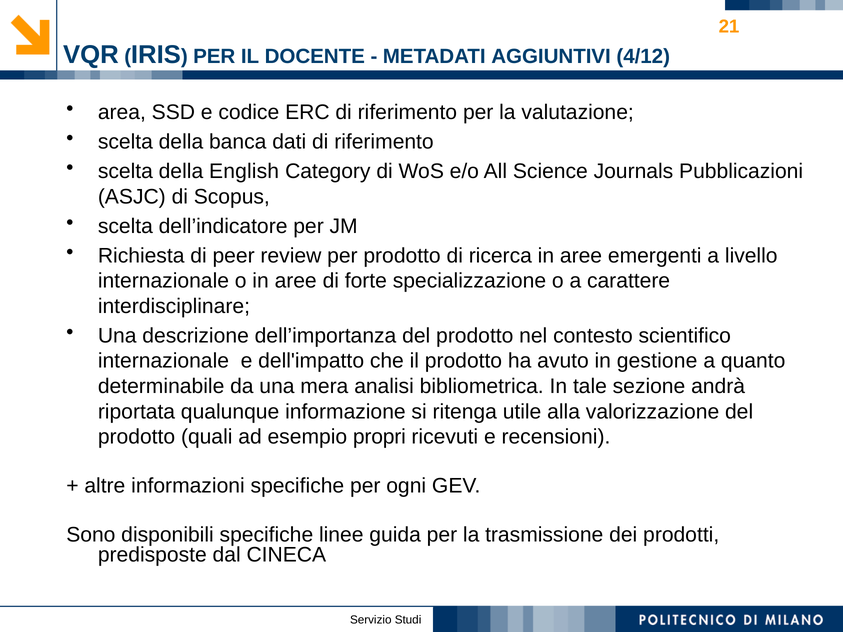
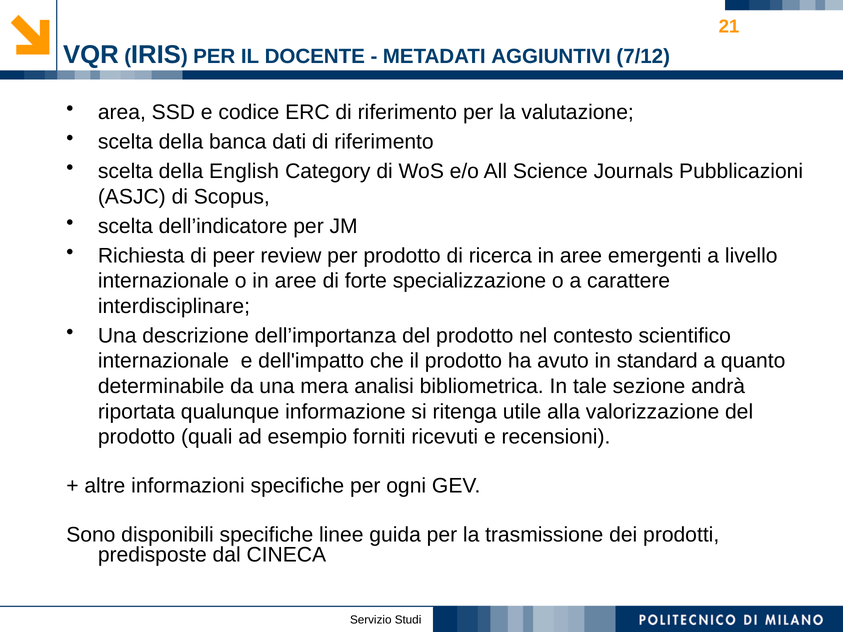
4/12: 4/12 -> 7/12 (643, 56)
gestione: gestione -> standard (657, 361)
propri: propri -> forniti (379, 437)
